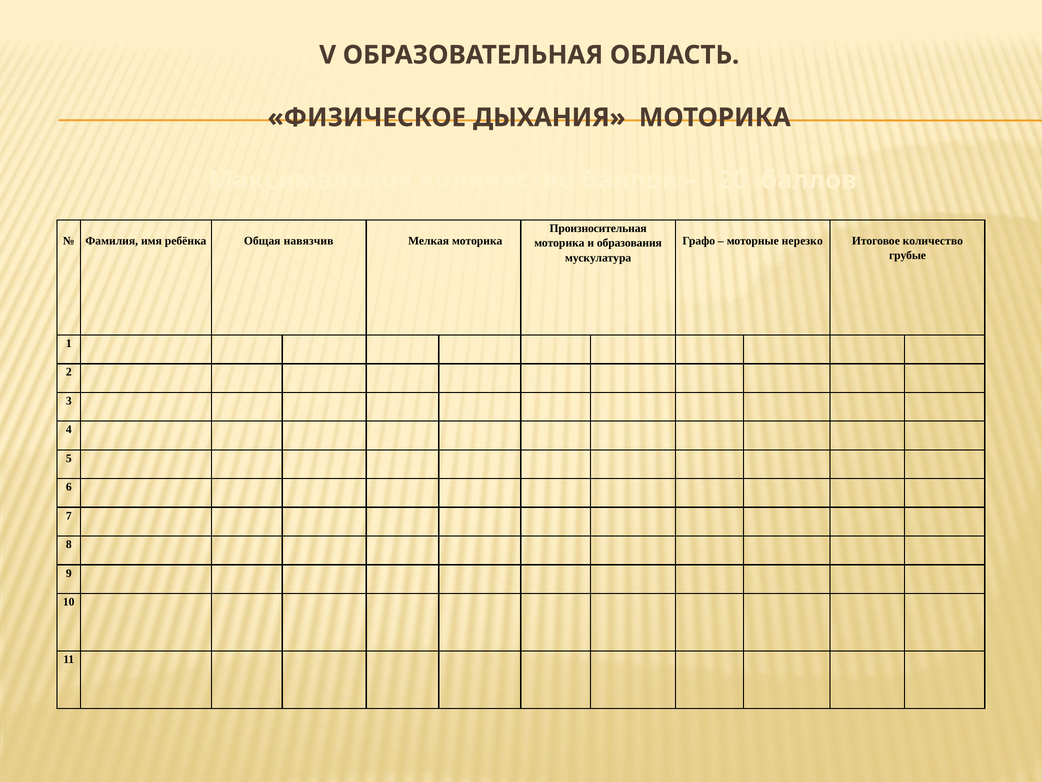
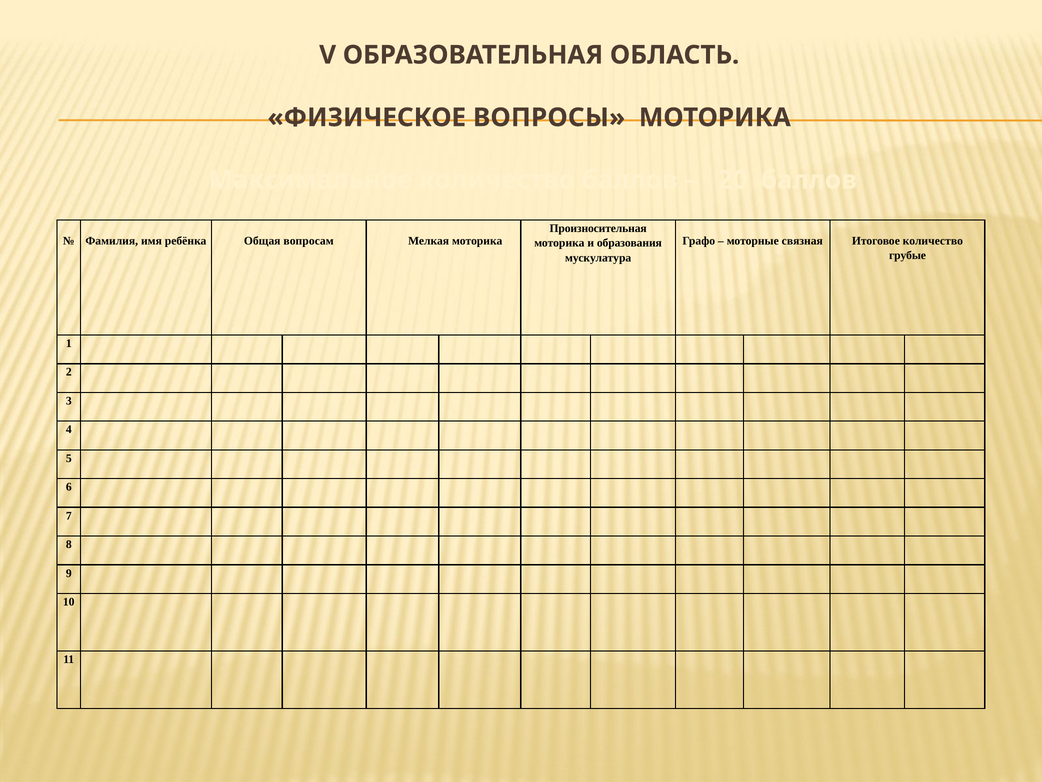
ДЫХАНИЯ: ДЫХАНИЯ -> ВОПРОСЫ (549, 117)
навязчив: навязчив -> вопросам (309, 241)
нерезко: нерезко -> связная (802, 241)
